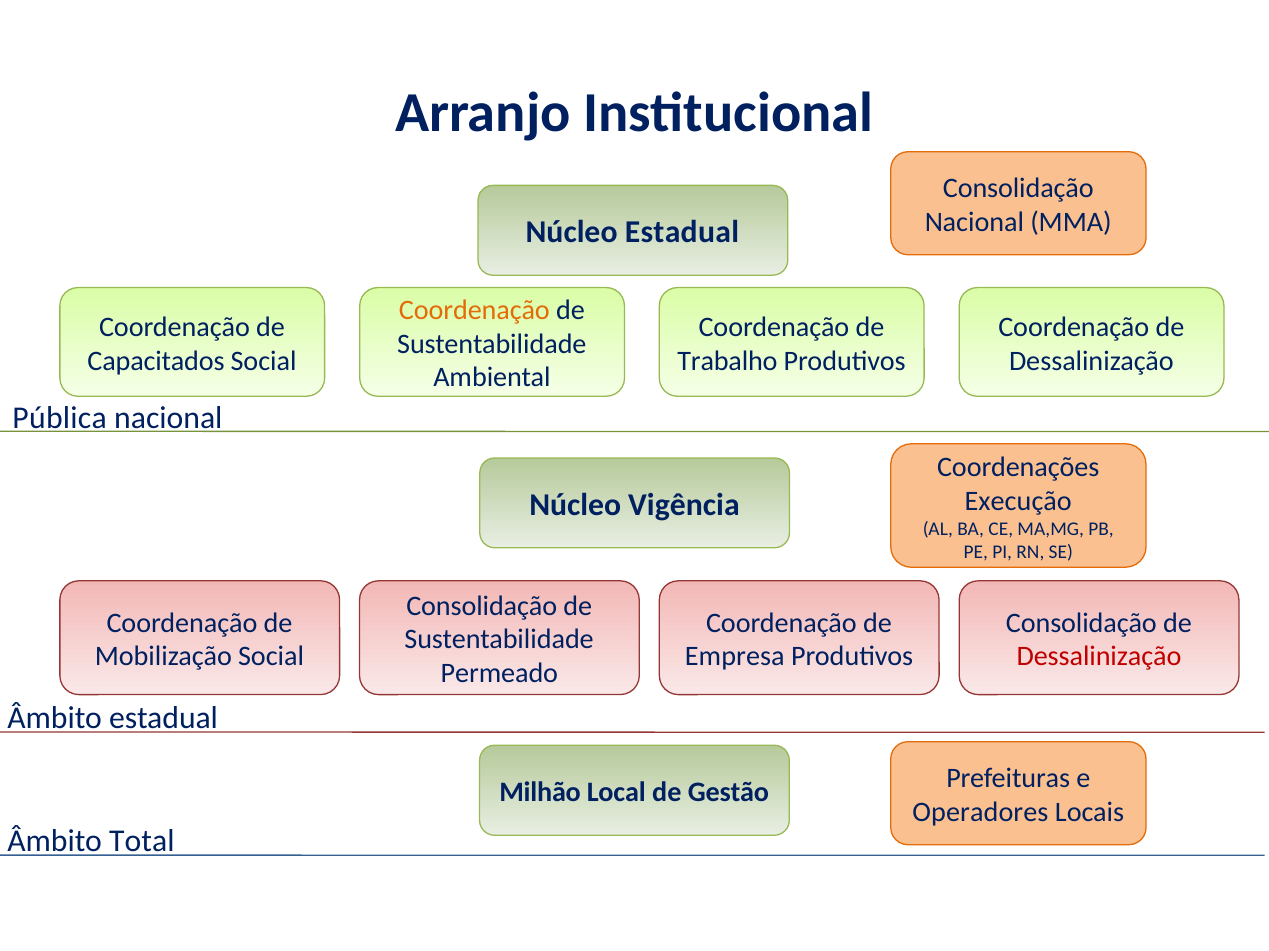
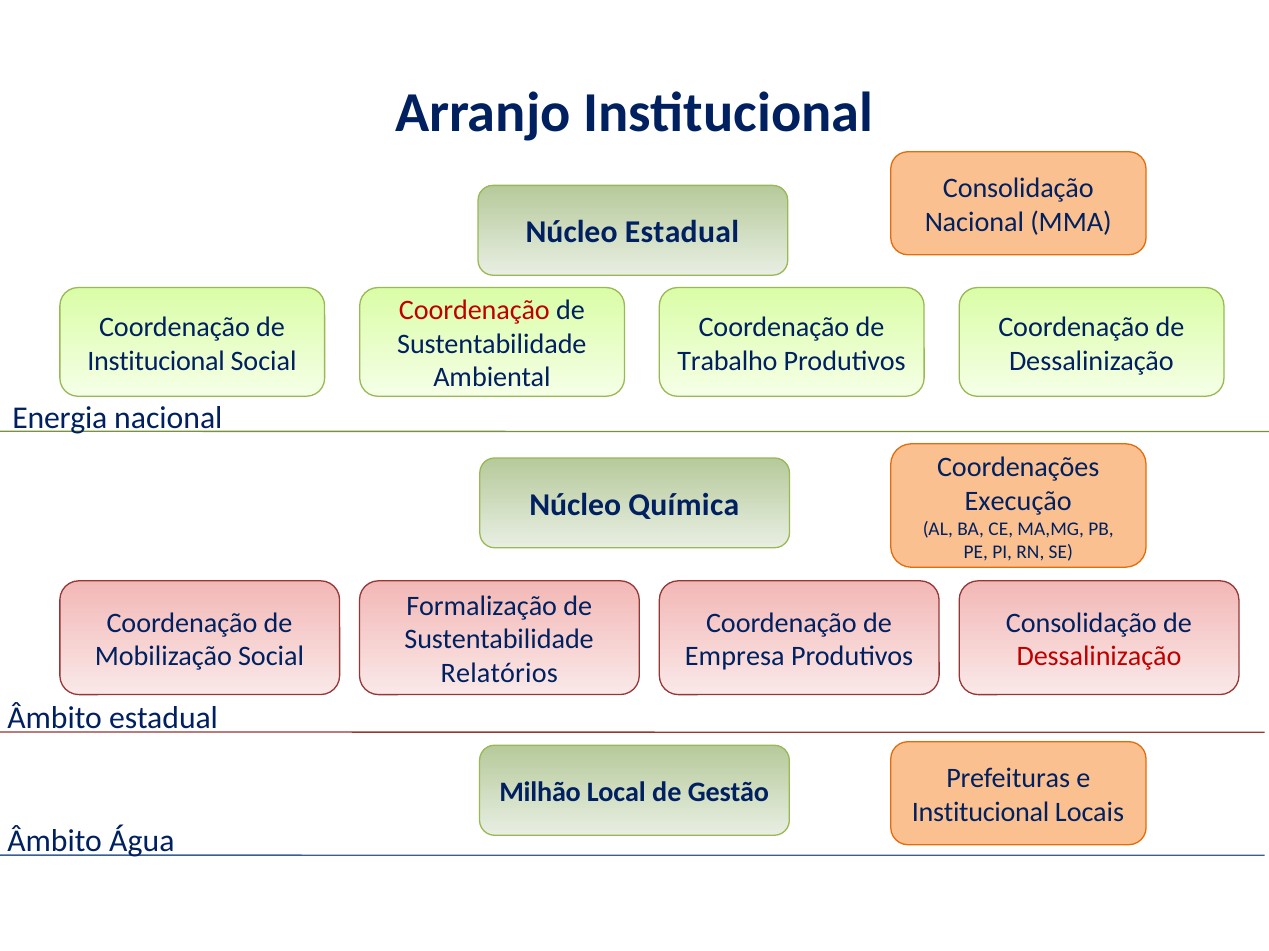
Coordenação colour: orange -> red (474, 310)
Capacitados: Capacitados -> Institucional (156, 361)
Pública: Pública -> Energia (60, 418)
Vigência: Vigência -> Química (684, 505)
Consolidação: Consolidação -> Formalização (482, 606)
Permeado: Permeado -> Relatórios (499, 674)
Operadores: Operadores -> Institucional (981, 813)
Total: Total -> Água (142, 842)
